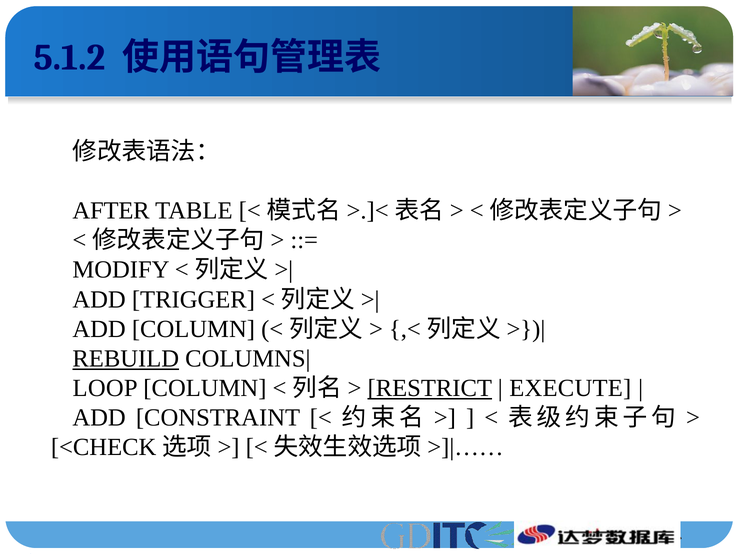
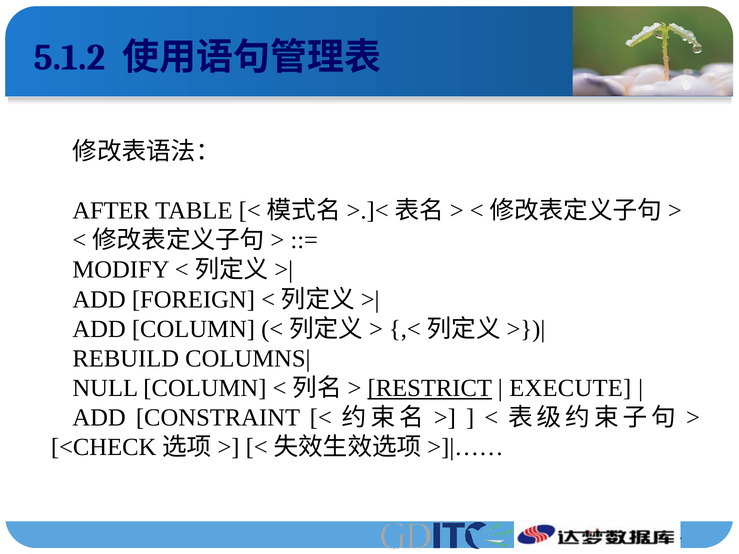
TRIGGER: TRIGGER -> FOREIGN (193, 300)
REBUILD underline: present -> none (126, 359)
LOOP: LOOP -> NULL (105, 388)
